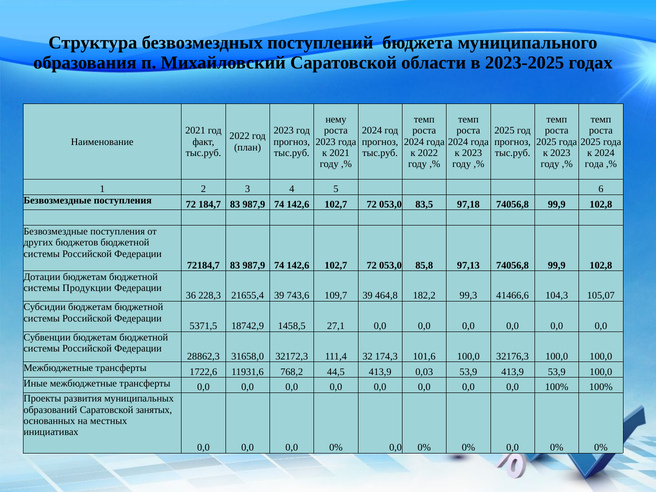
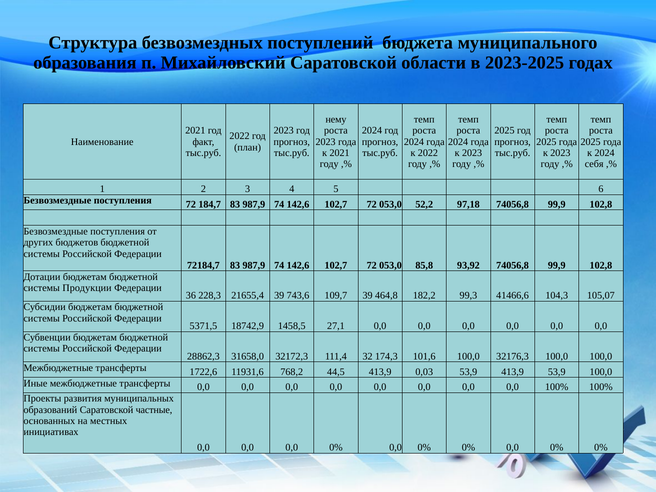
года: года -> себя (594, 164)
83,5: 83,5 -> 52,2 (424, 204)
97,13: 97,13 -> 93,92 (468, 265)
занятых: занятых -> частные (154, 410)
